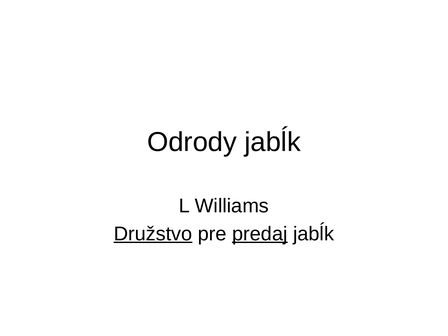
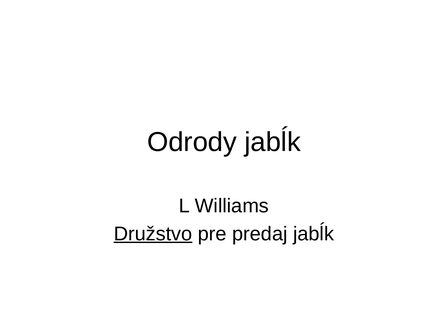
predaj underline: present -> none (260, 234)
